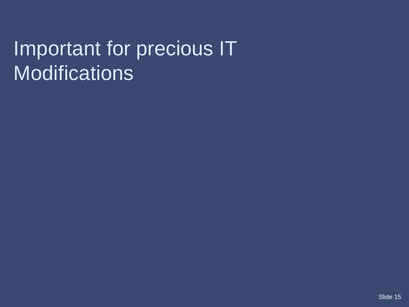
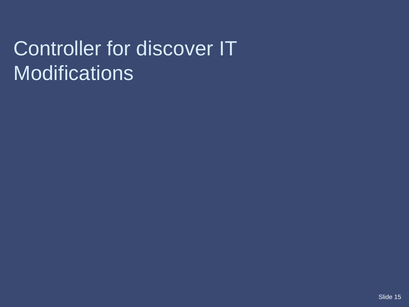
Important: Important -> Controller (57, 49)
precious: precious -> discover (175, 49)
